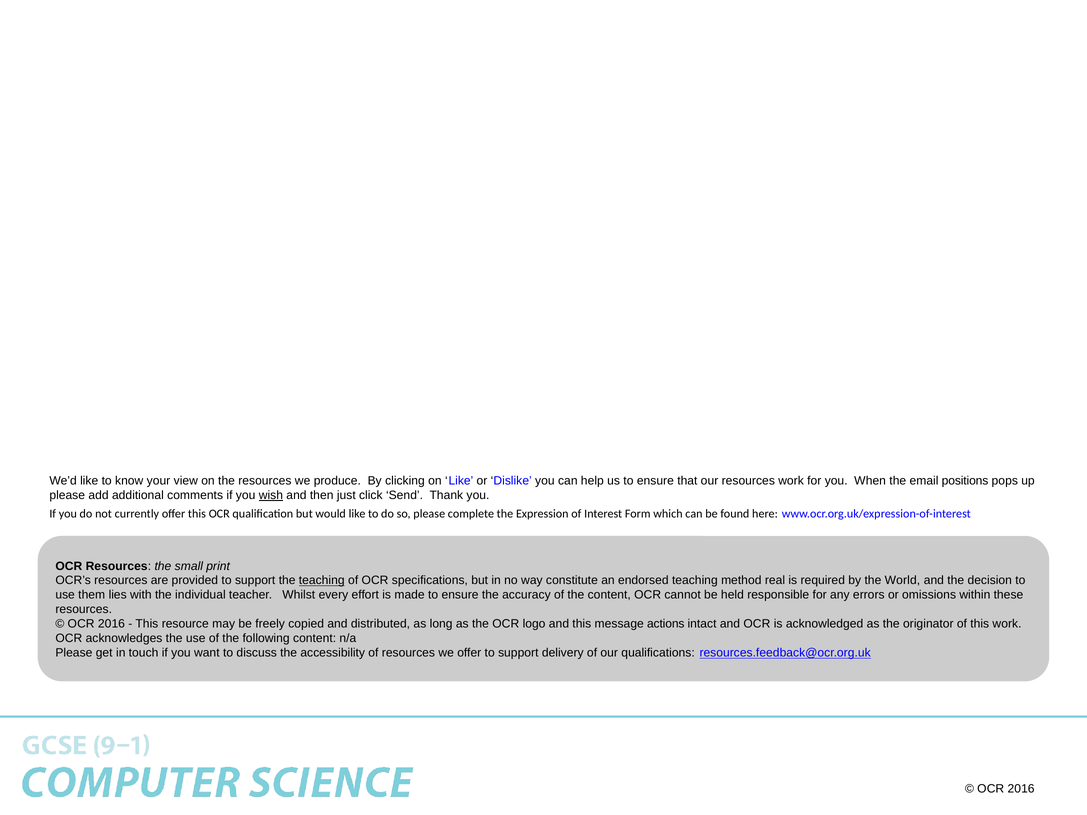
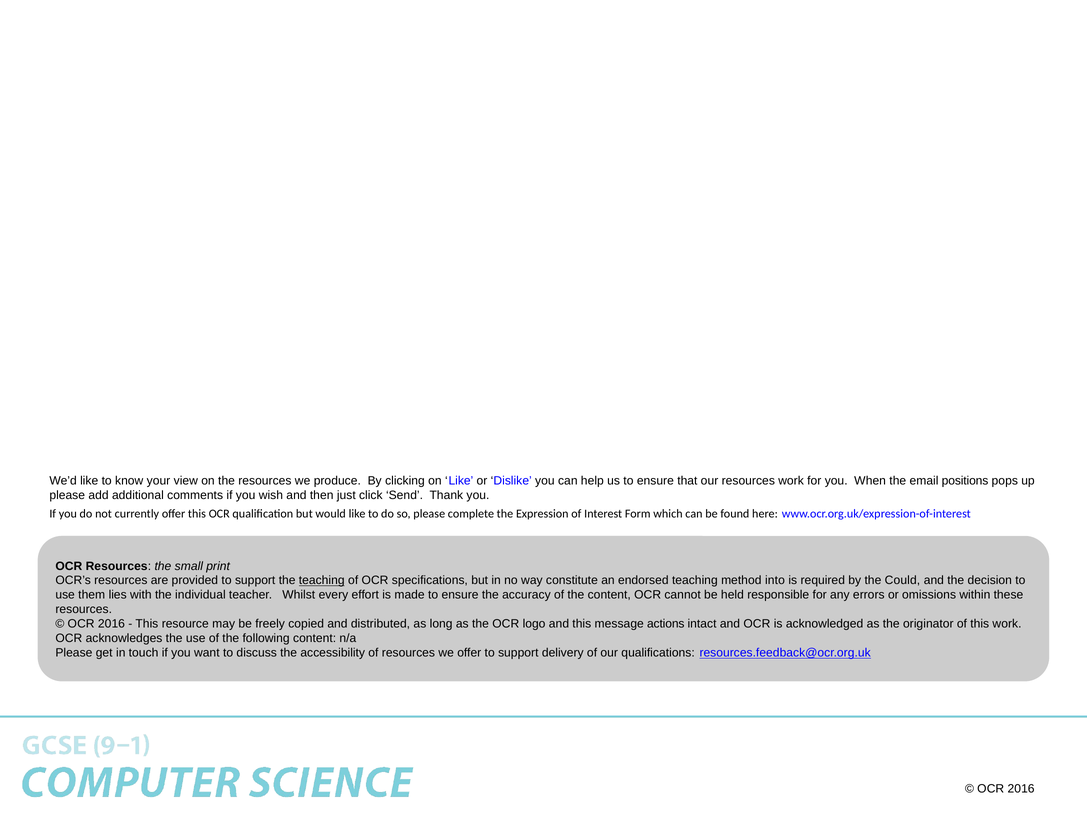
wish underline: present -> none (271, 495)
real: real -> into (775, 581)
World: World -> Could (902, 581)
